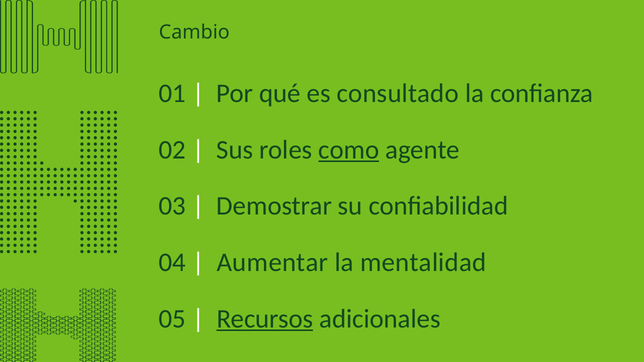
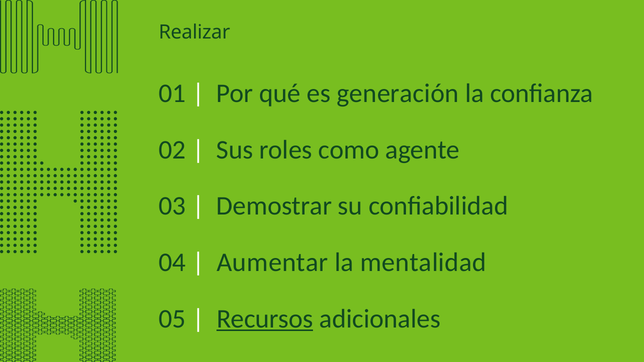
Cambio: Cambio -> Realizar (194, 32)
consultado: consultado -> generación (398, 94)
como underline: present -> none (349, 150)
